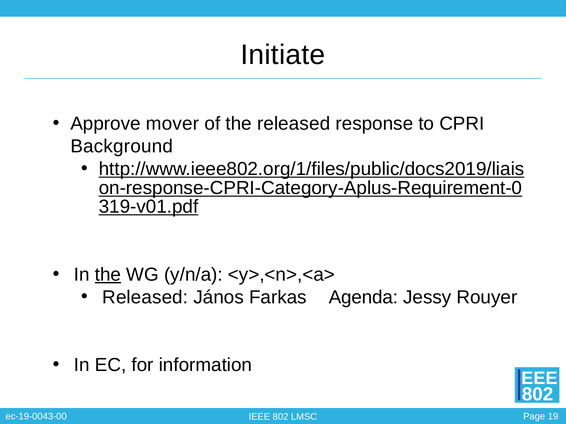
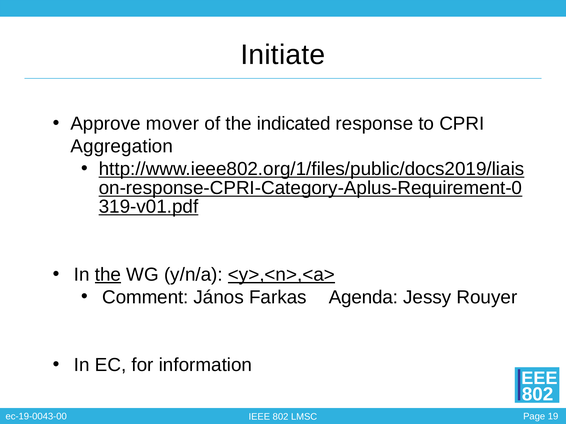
the released: released -> indicated (294, 124)
Background: Background -> Aggregation (122, 147)
<y>,<n>,<a> underline: none -> present (281, 275)
Released: Released -> Comment (145, 297)
